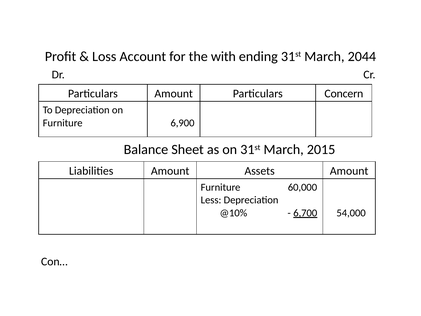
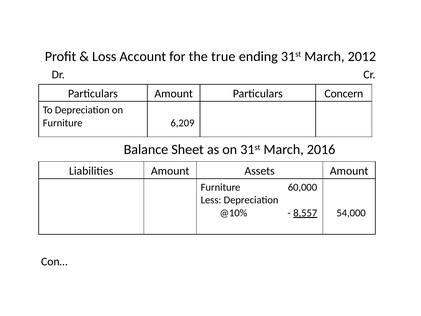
with: with -> true (223, 56)
2044: 2044 -> 2012 (362, 56)
6,900: 6,900 -> 6,209 (183, 123)
2015: 2015 -> 2016 (321, 149)
6,700: 6,700 -> 8,557 (305, 213)
